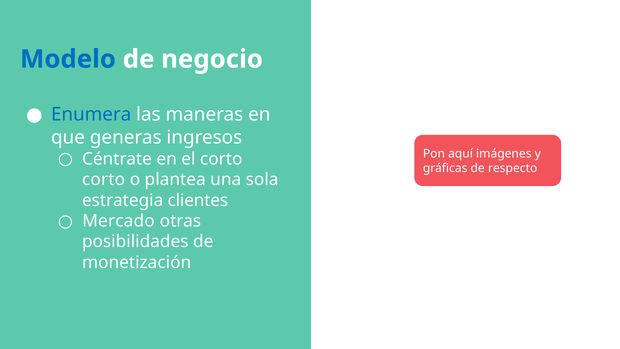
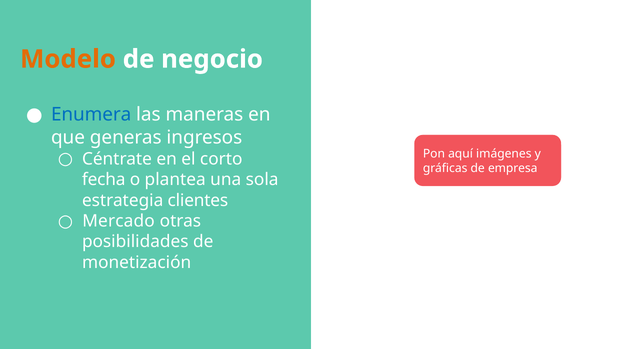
Modelo colour: blue -> orange (68, 59)
respecto: respecto -> empresa (513, 168)
corto: corto -> fecha (104, 180)
